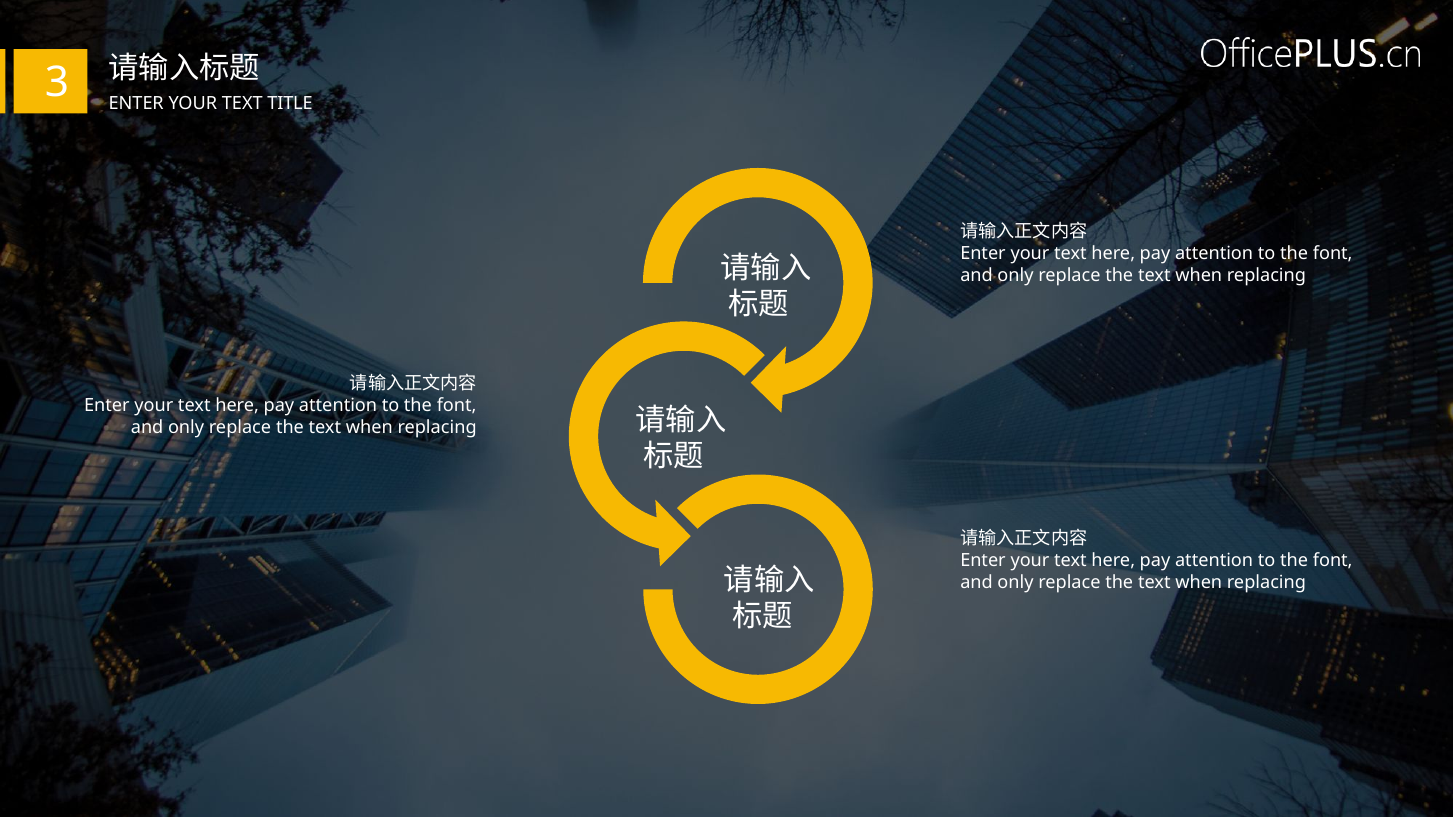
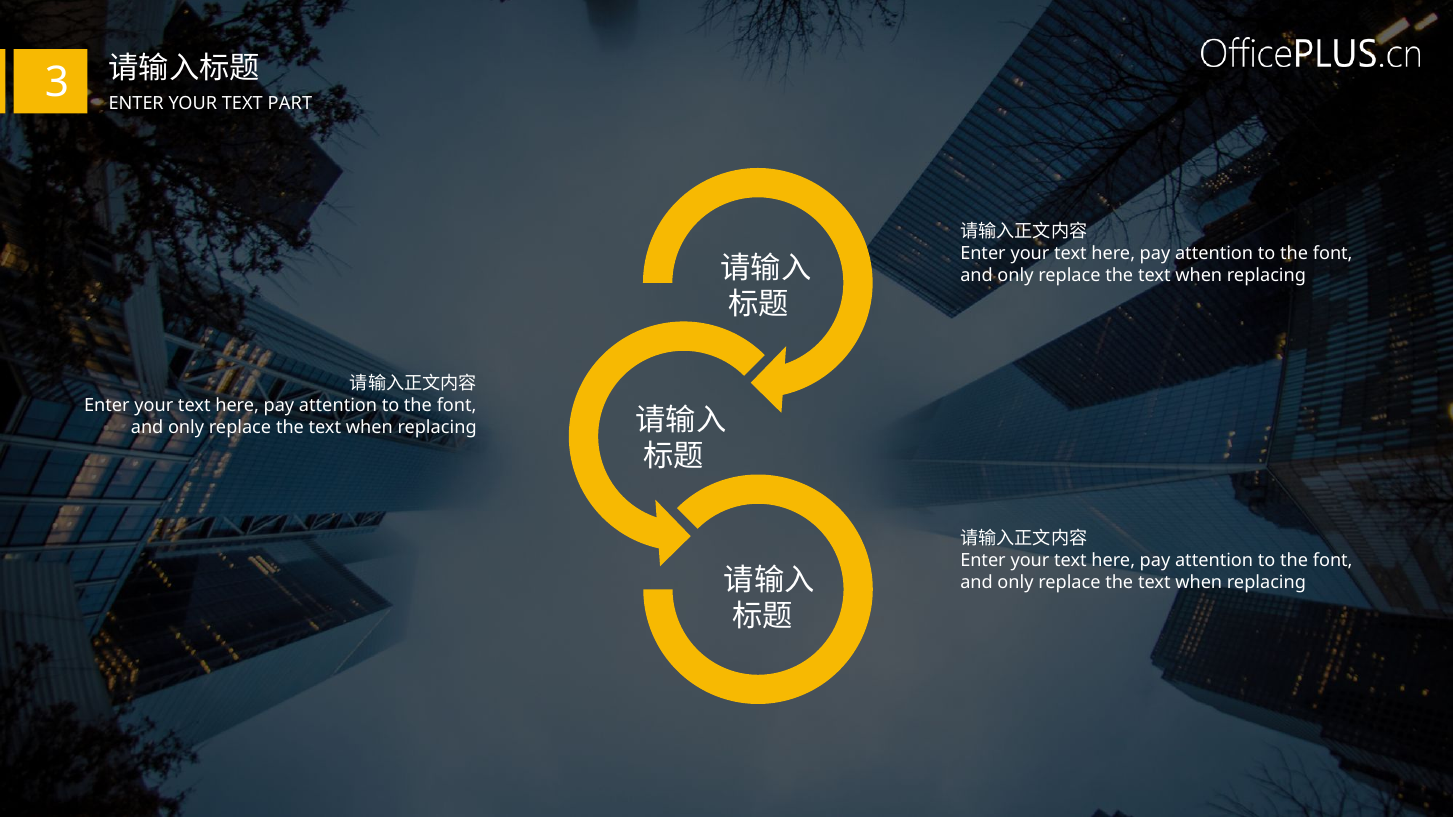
TITLE: TITLE -> PART (290, 104)
